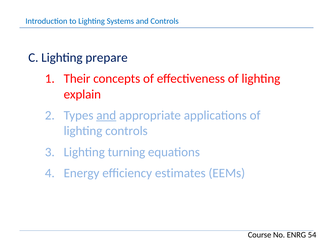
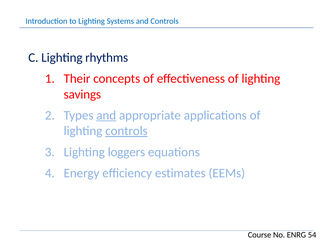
prepare: prepare -> rhythms (107, 57)
explain: explain -> savings (82, 94)
controls underline: none -> present (126, 131)
turning: turning -> loggers (126, 152)
